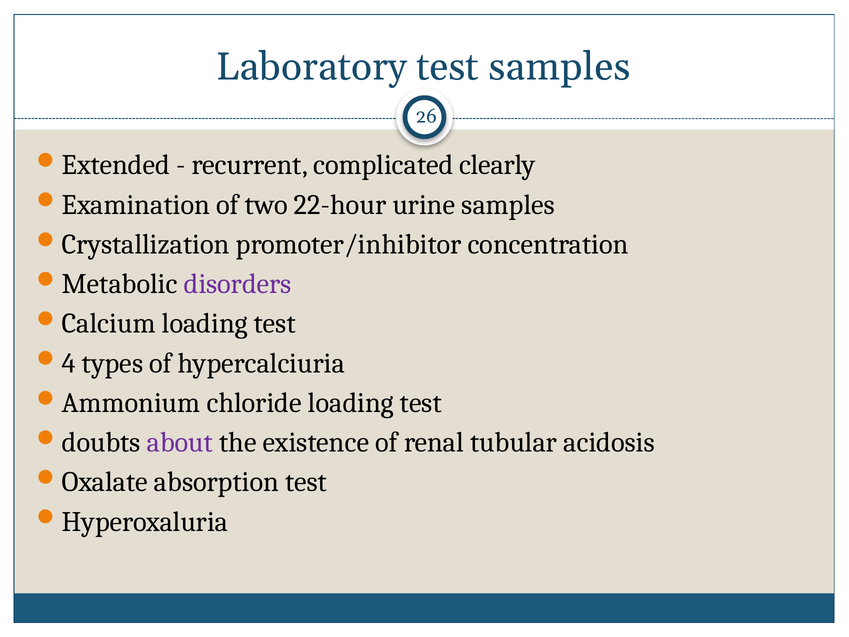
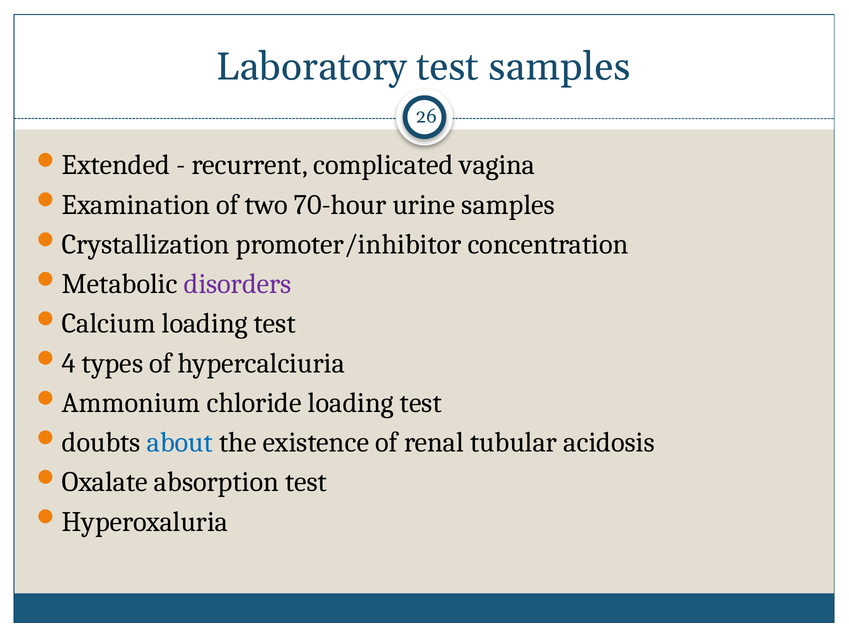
clearly: clearly -> vagina (497, 165)
22-hour: 22-hour -> 70-hour (340, 205)
about colour: purple -> blue (180, 442)
